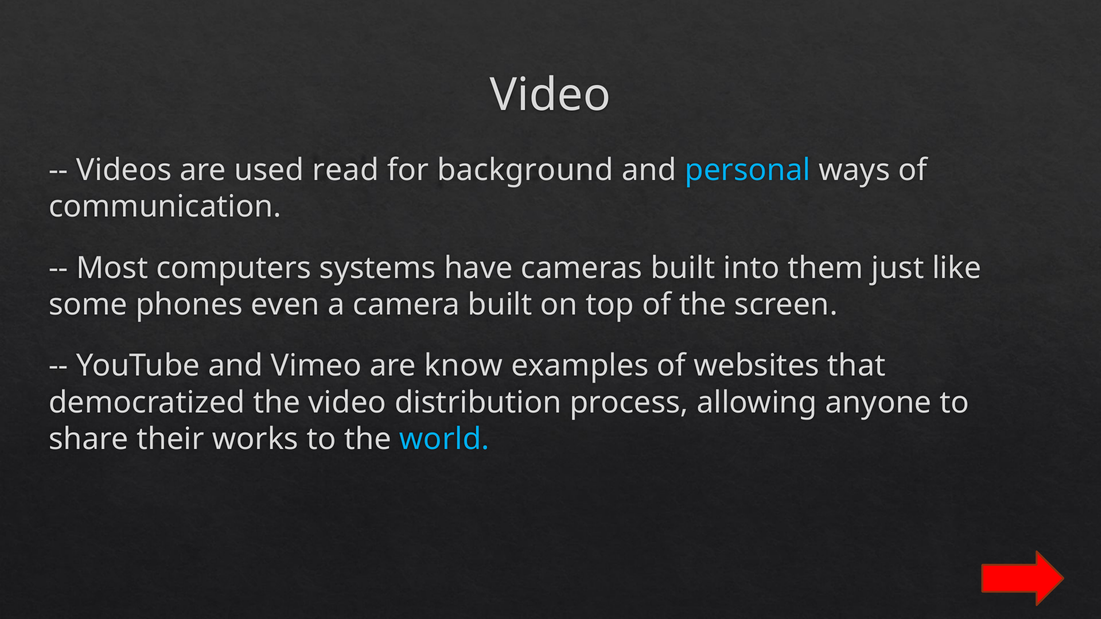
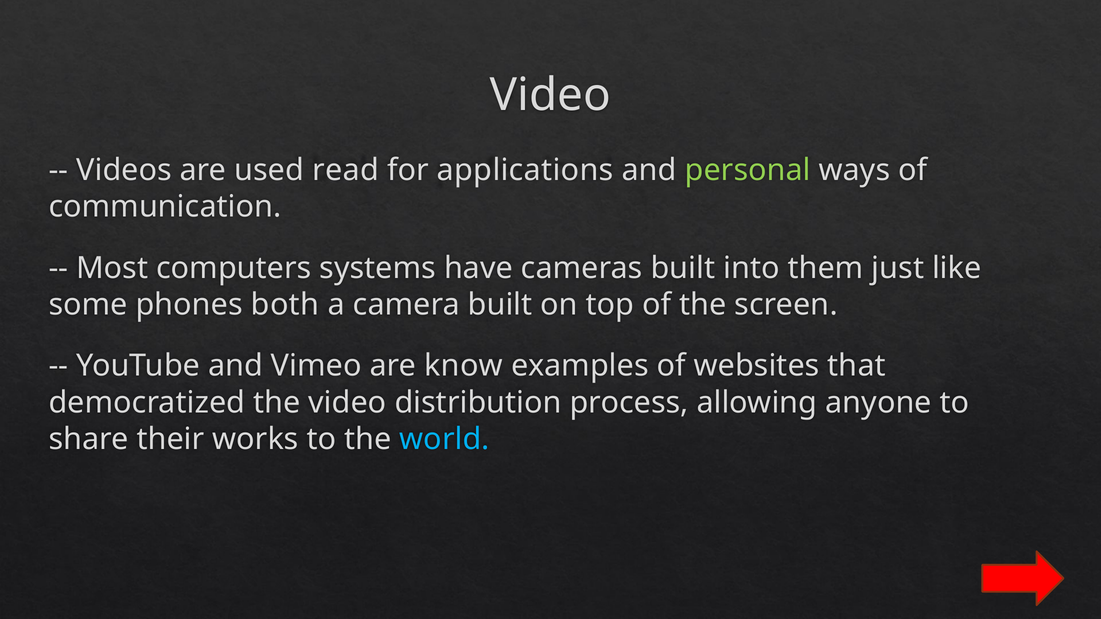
background: background -> applications (525, 170)
personal colour: light blue -> light green (748, 170)
even: even -> both (285, 305)
